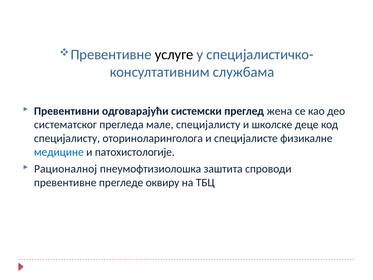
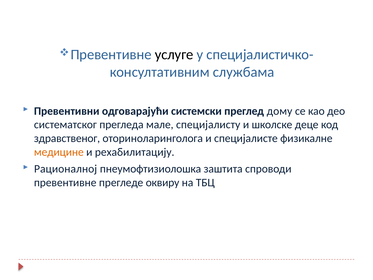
жена: жена -> дому (280, 111)
специјалисту: специјалисту -> здравственог (67, 138)
медицине colour: blue -> orange (59, 152)
патохистологије: патохистологије -> рехабилитацију (135, 152)
